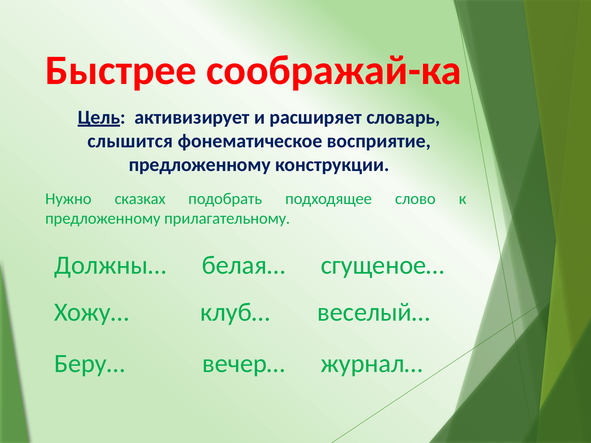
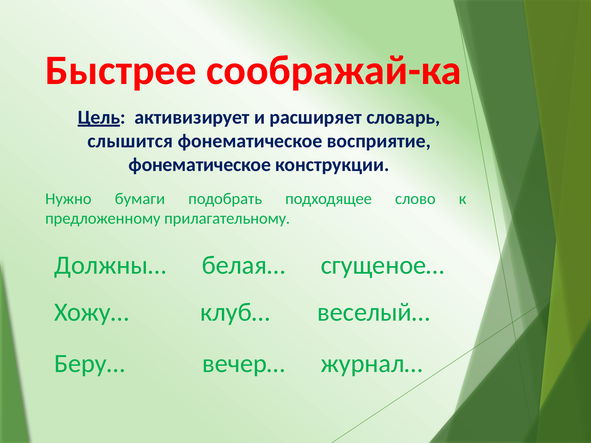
предложенному: предложенному -> фонематическое (200, 165)
сказках: сказках -> бумаги (140, 199)
